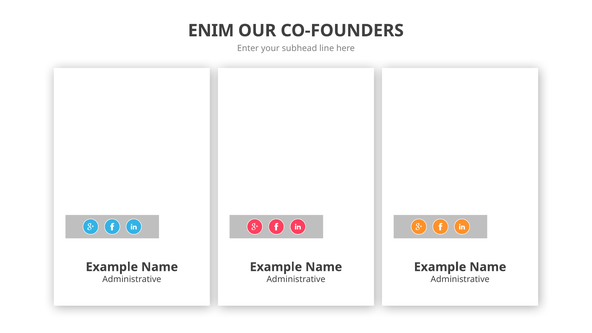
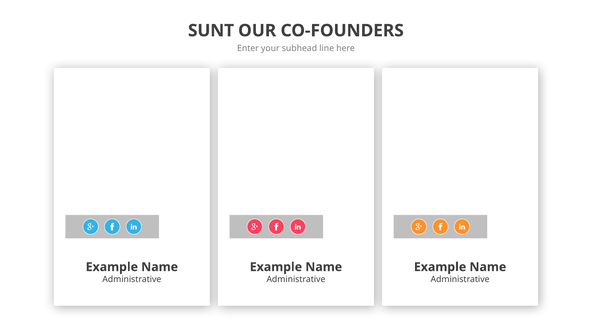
ENIM: ENIM -> SUNT (211, 31)
